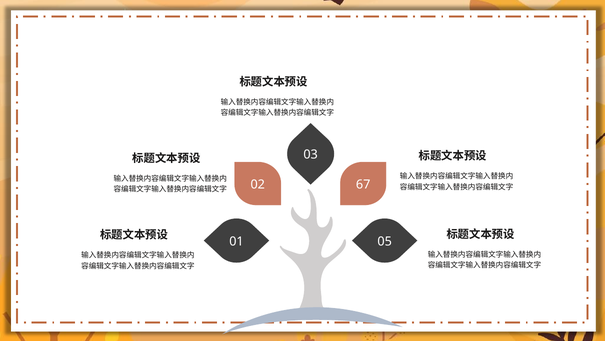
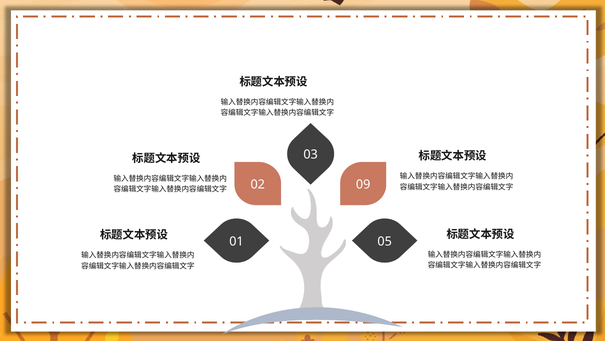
67: 67 -> 09 (363, 184)
